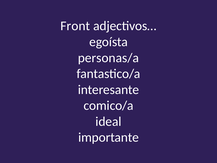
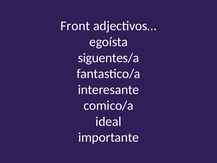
personas/a: personas/a -> siguentes/a (109, 58)
